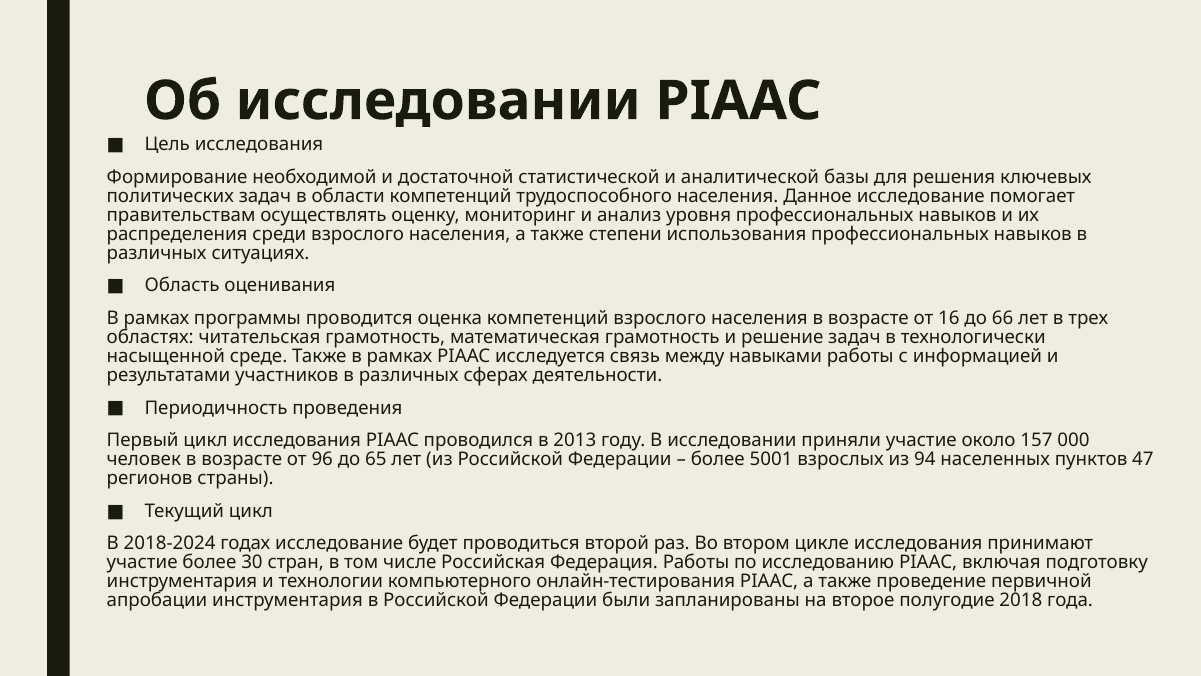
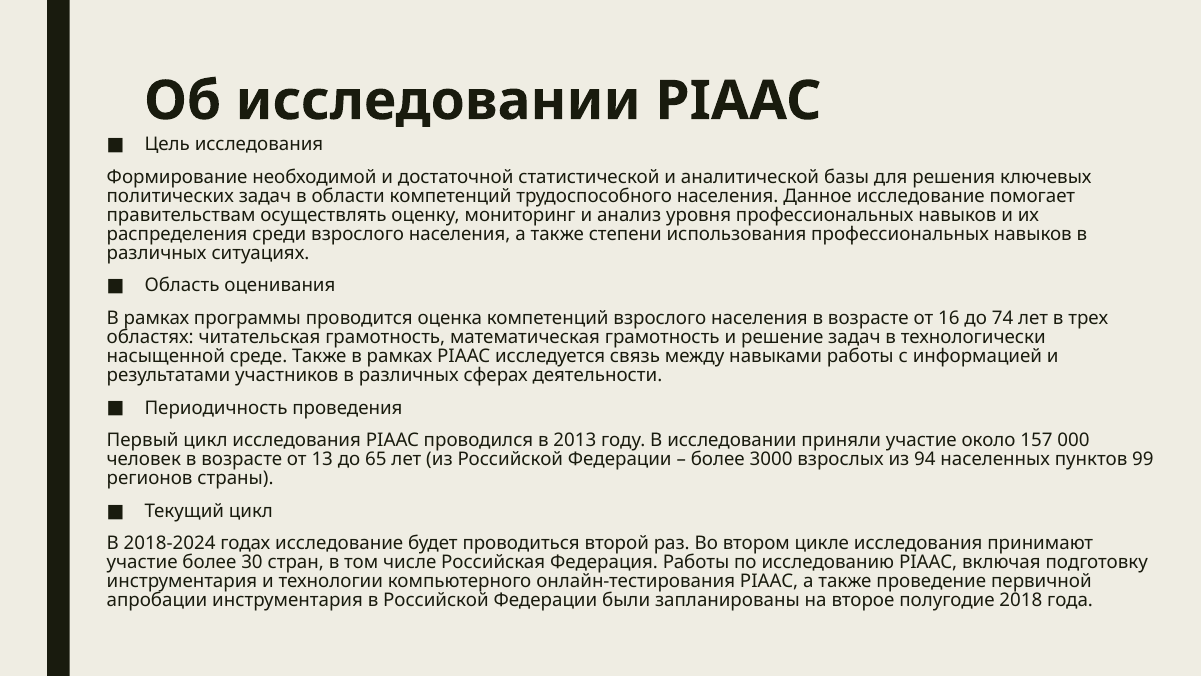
66: 66 -> 74 (1003, 318)
96: 96 -> 13 (322, 459)
5001: 5001 -> 3000 (771, 459)
47: 47 -> 99 (1143, 459)
